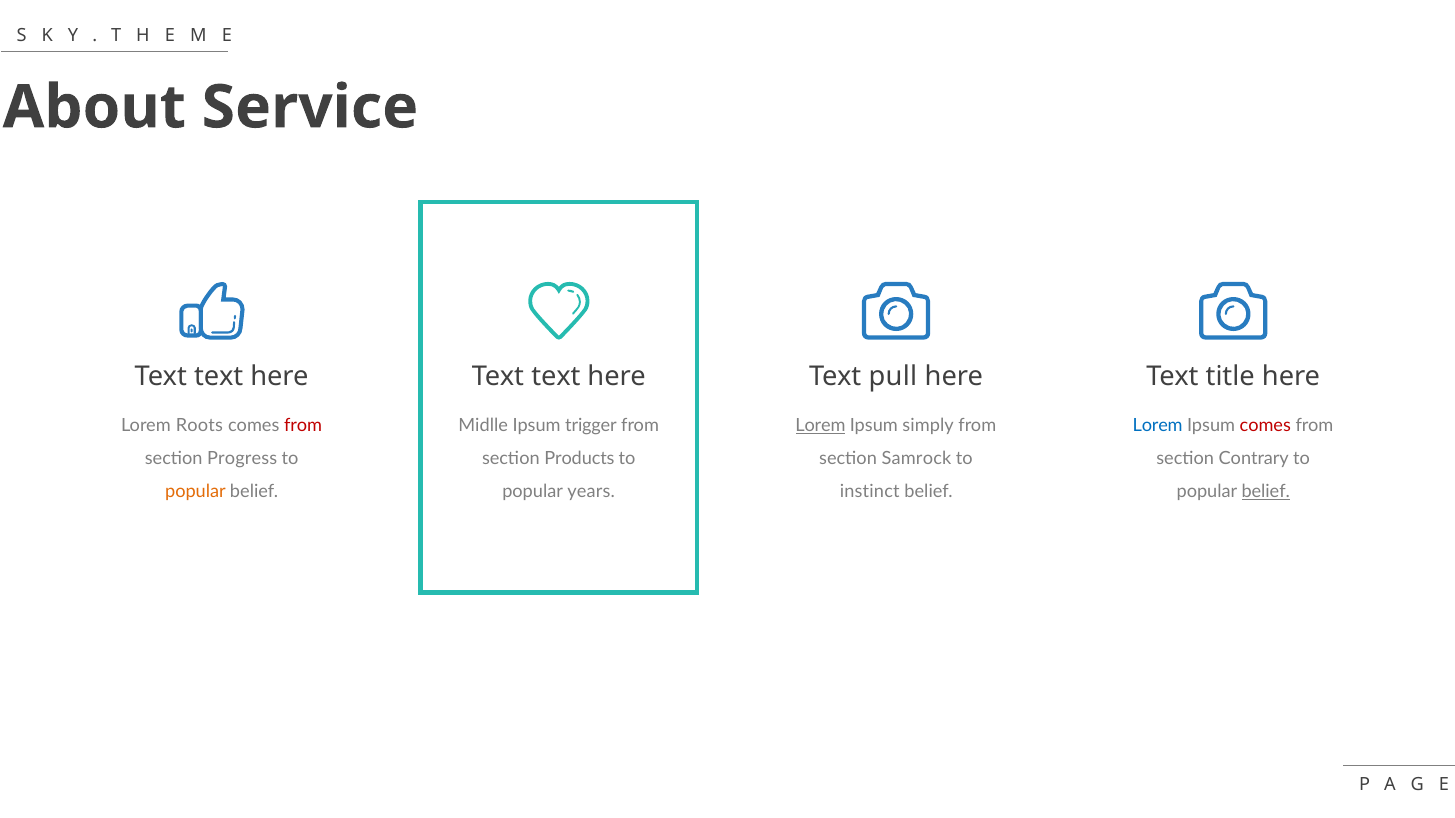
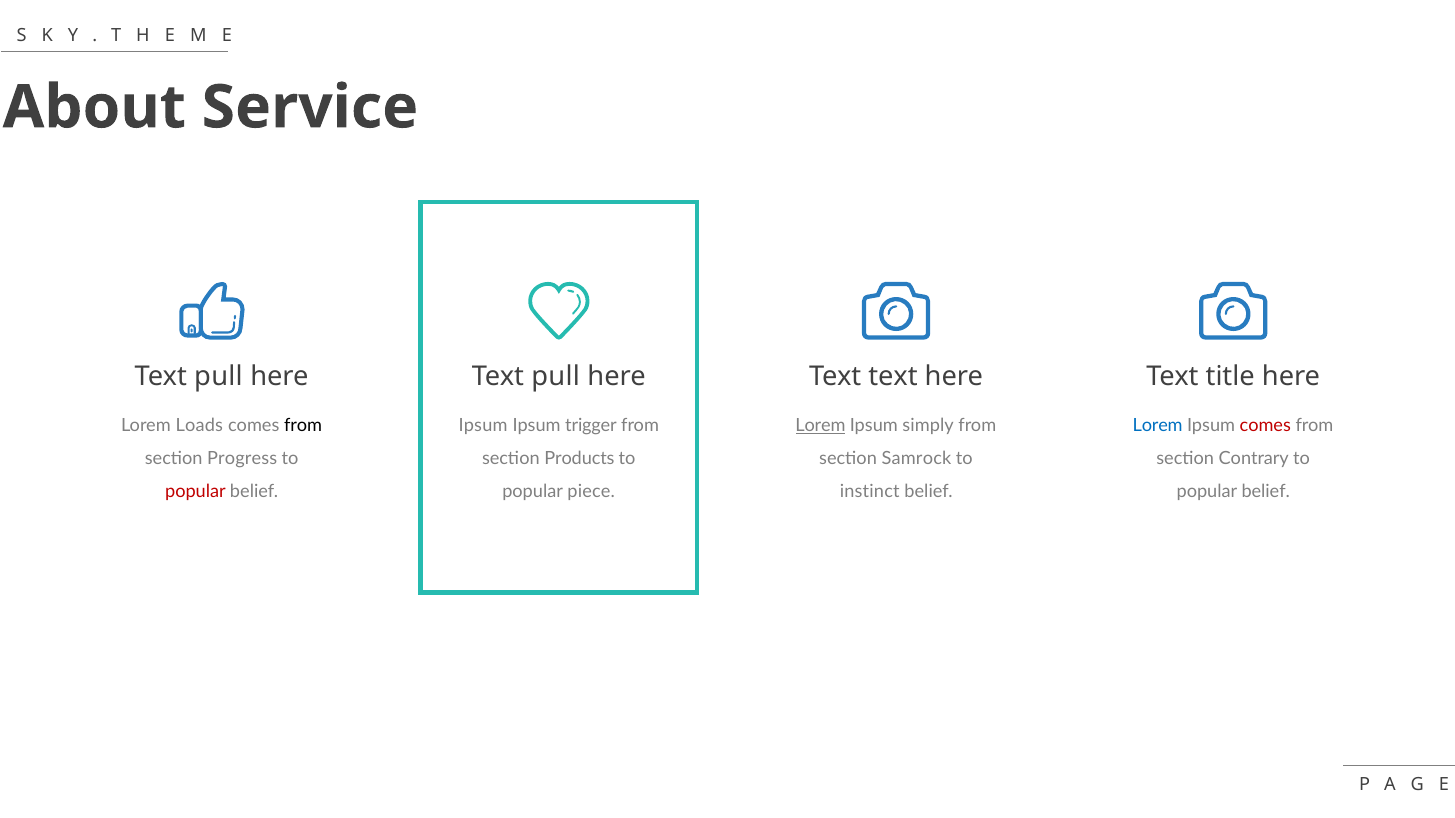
text: text -> pull (218, 377)
text: text -> pull (556, 377)
Text pull: pull -> text (893, 377)
Roots: Roots -> Loads (199, 426)
from colour: red -> black (303, 426)
Midlle: Midlle -> Ipsum (483, 426)
popular colour: orange -> red (195, 492)
years: years -> piece (591, 492)
belief underline: present -> none (1266, 492)
